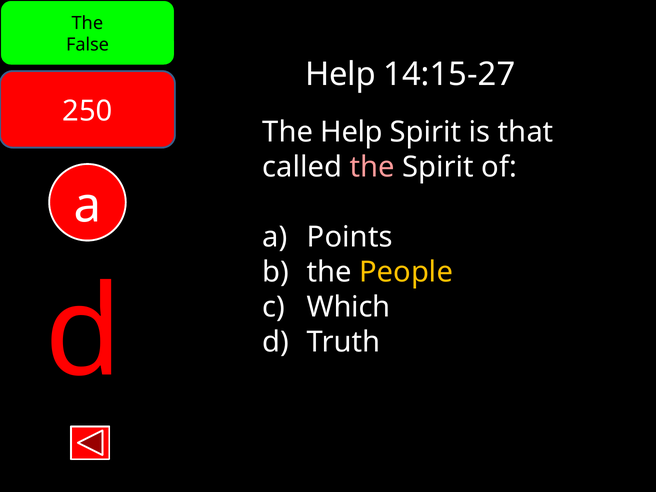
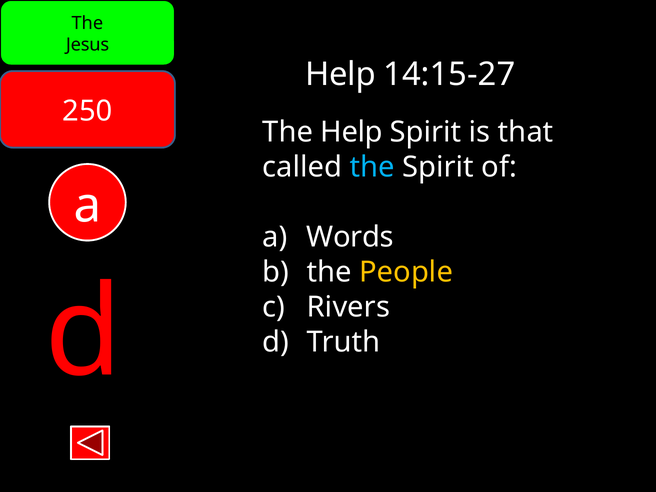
False: False -> Jesus (88, 45)
the colour: pink -> light blue (372, 167)
Points: Points -> Words (350, 237)
Which: Which -> Rivers (348, 307)
